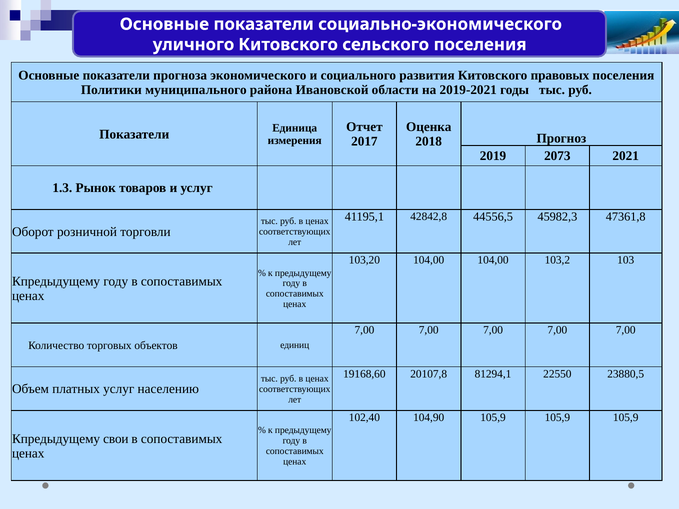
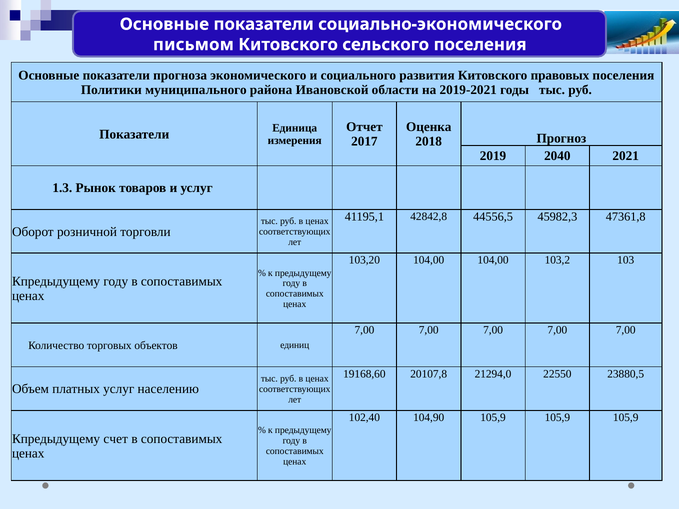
уличного: уличного -> письмом (193, 45)
2073: 2073 -> 2040 (557, 156)
81294,1: 81294,1 -> 21294,0 (493, 374)
свои: свои -> счет (116, 439)
